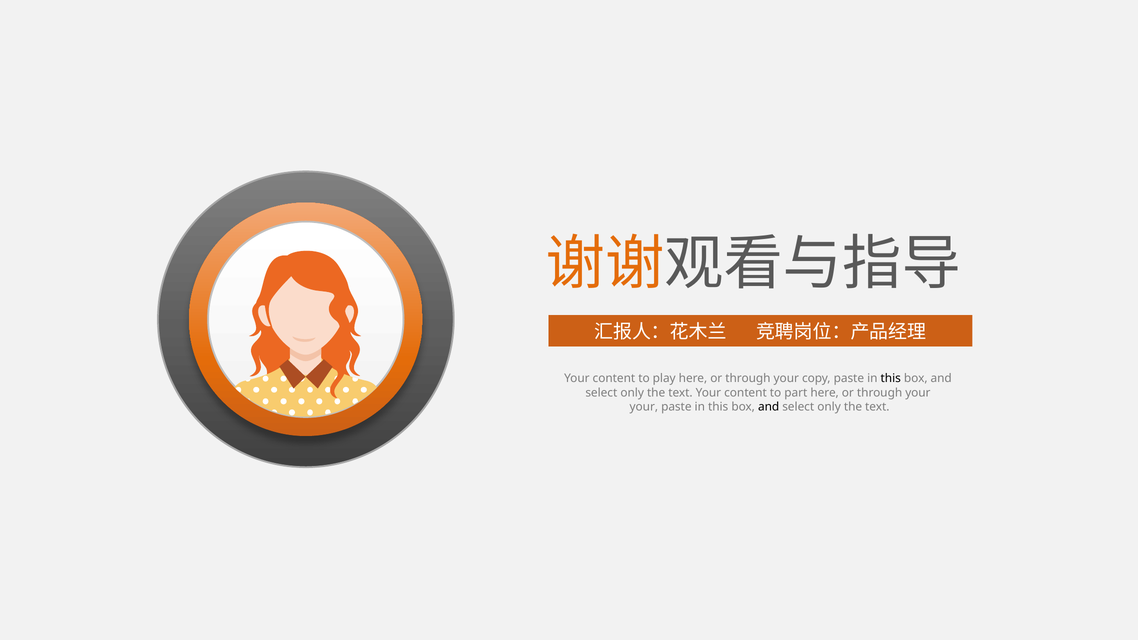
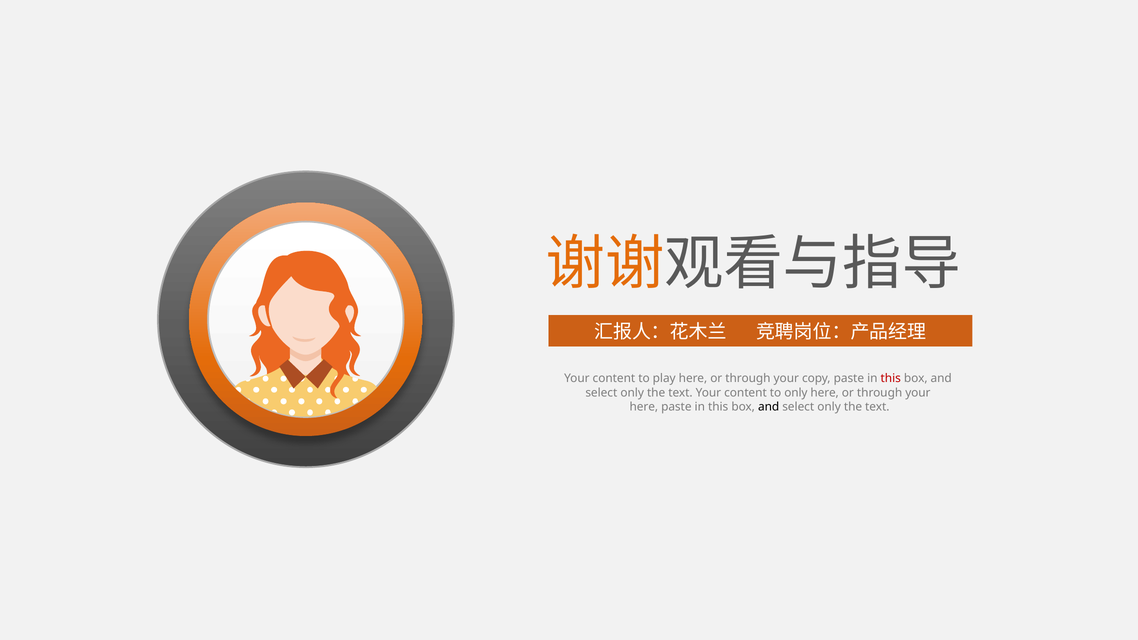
this colour: black -> red (891, 379)
to part: part -> only (796, 393)
your: your -> here (644, 407)
